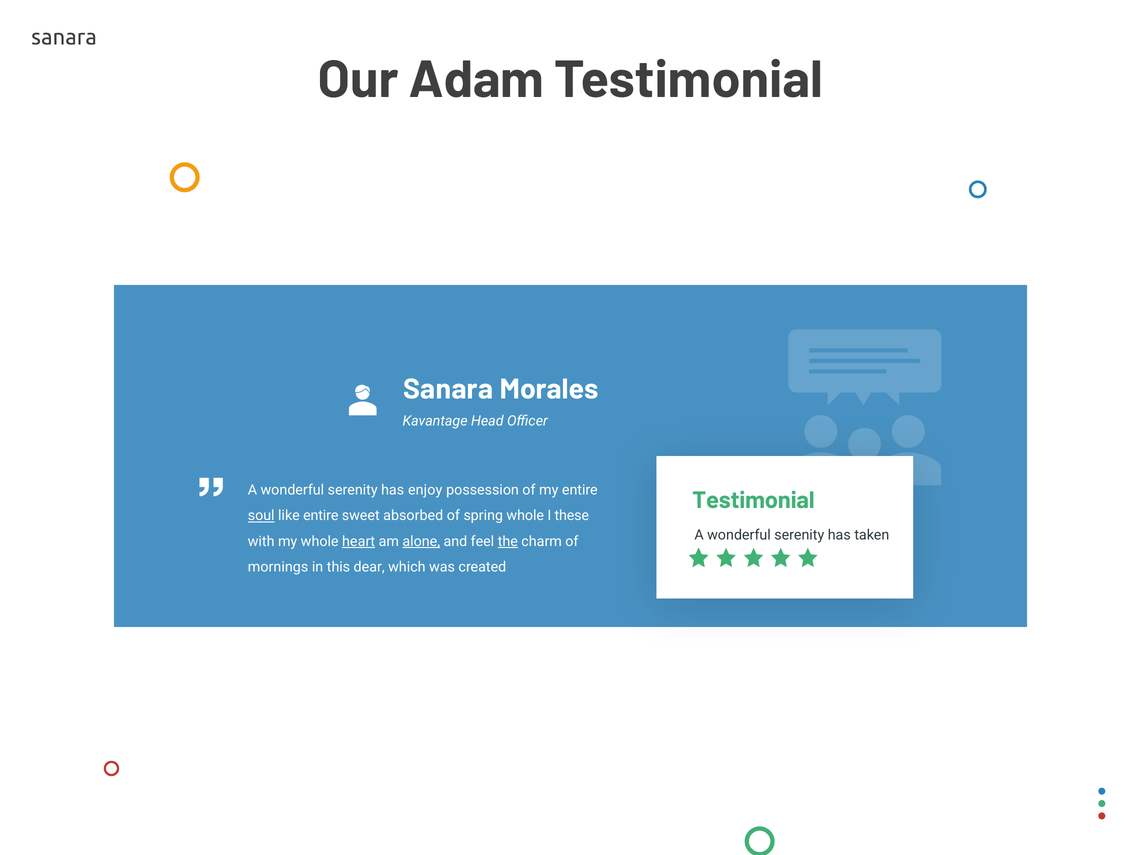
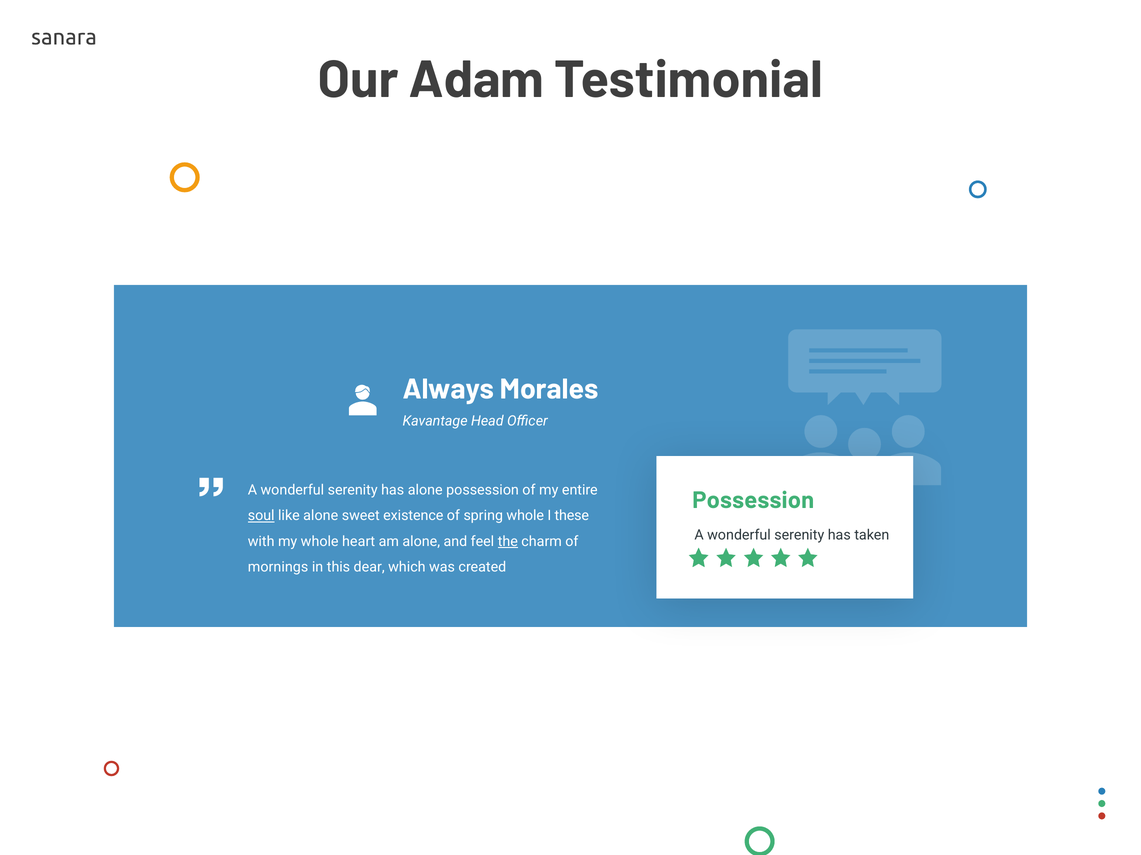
Sanara: Sanara -> Always (448, 390)
has enjoy: enjoy -> alone (425, 490)
Testimonial: Testimonial -> Possession (753, 501)
like entire: entire -> alone (321, 516)
absorbed: absorbed -> existence (413, 516)
heart underline: present -> none (359, 542)
alone underline: present -> none (421, 542)
